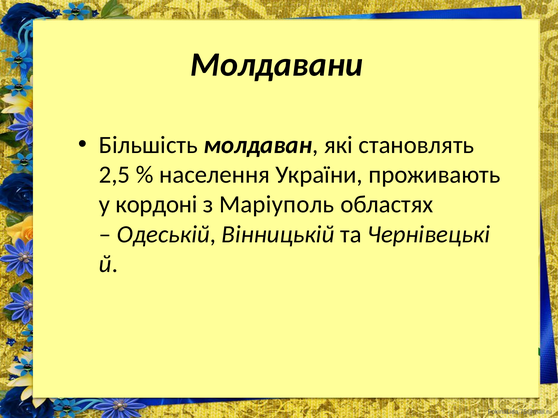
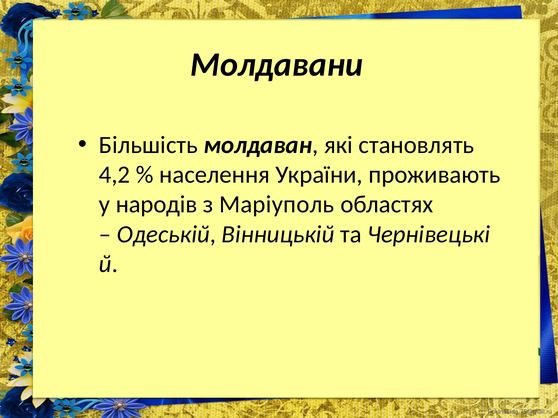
2,5: 2,5 -> 4,2 (115, 175)
кордоні: кордоні -> народів (157, 205)
